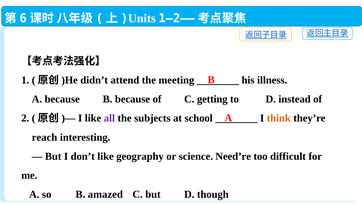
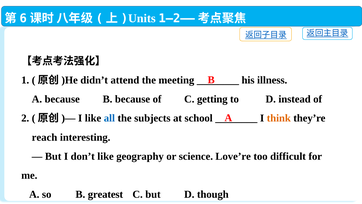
all colour: purple -> blue (109, 118)
Need’re: Need’re -> Love’re (233, 156)
amazed: amazed -> greatest (105, 194)
